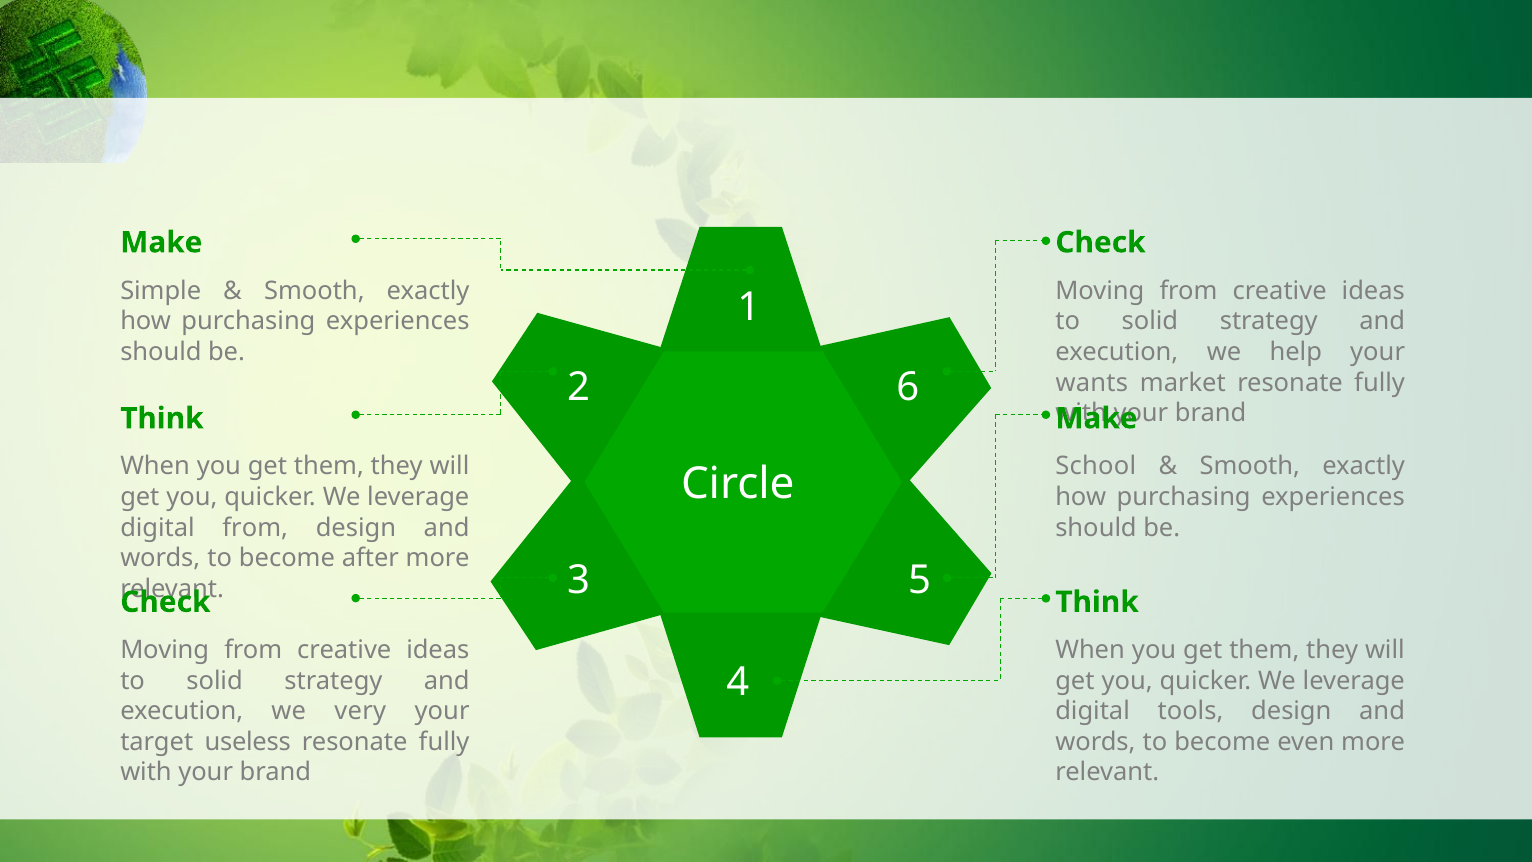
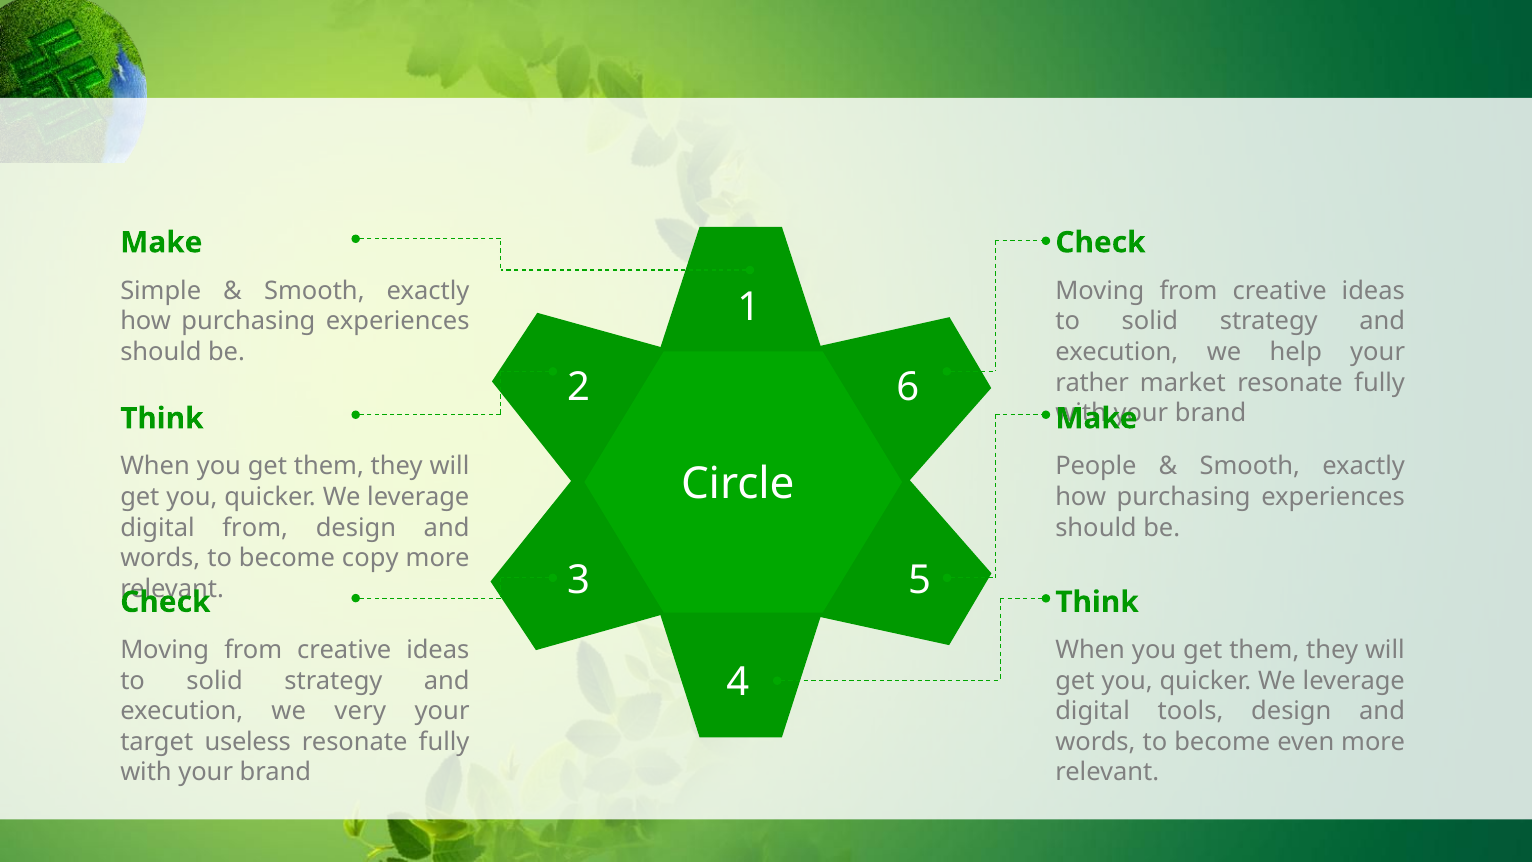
wants: wants -> rather (1092, 382)
School: School -> People (1096, 466)
after: after -> copy (370, 558)
